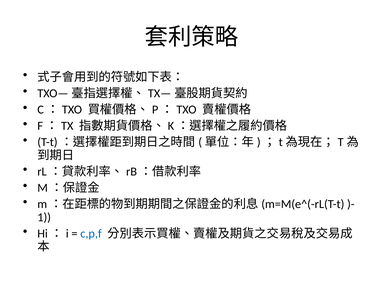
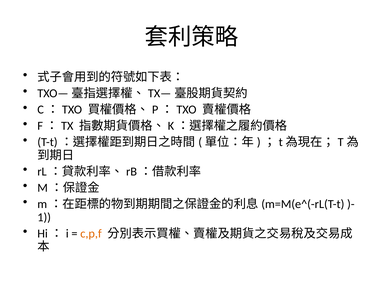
c,p,f colour: blue -> orange (91, 234)
